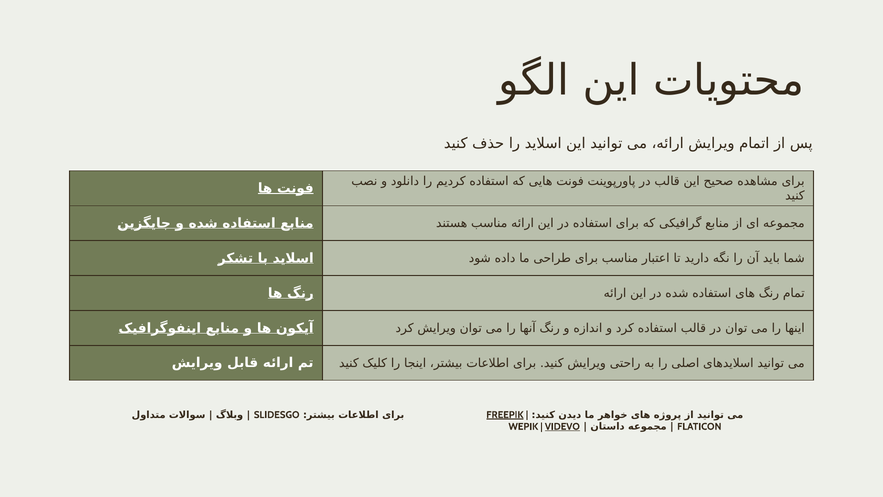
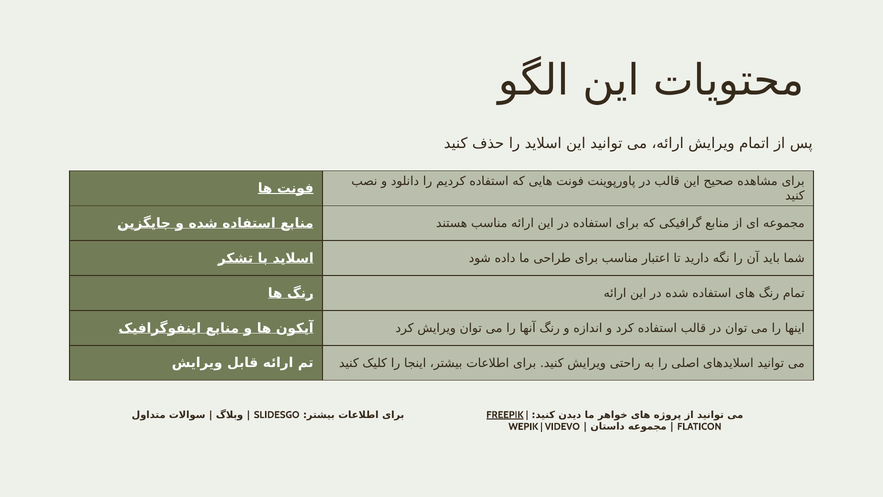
VIDEVO underline: present -> none (562, 426)
